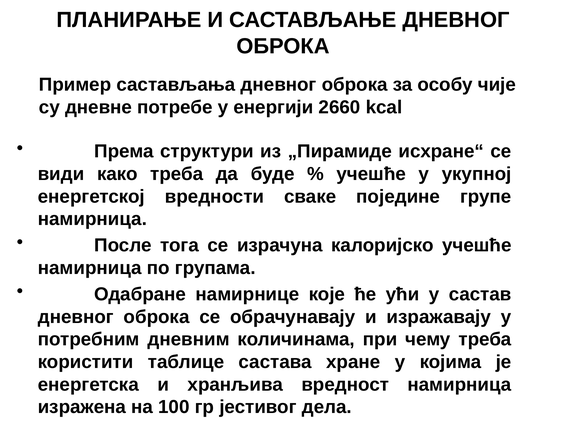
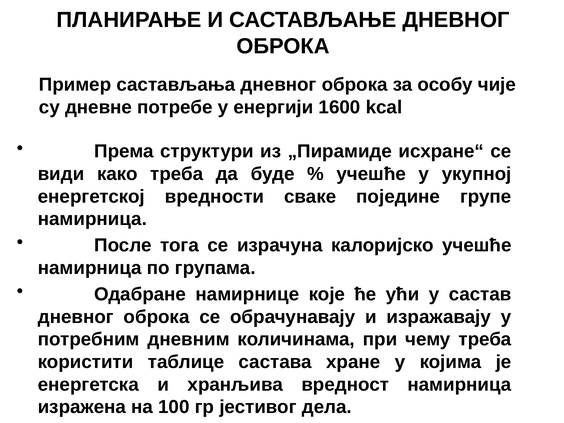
2660: 2660 -> 1600 (339, 107)
